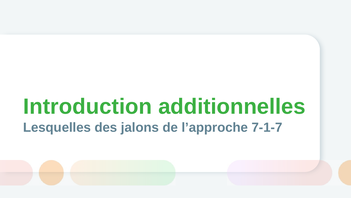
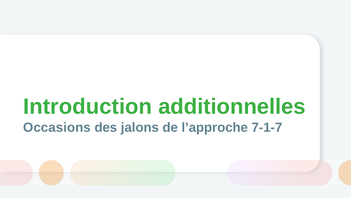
Lesquelles: Lesquelles -> Occasions (57, 127)
